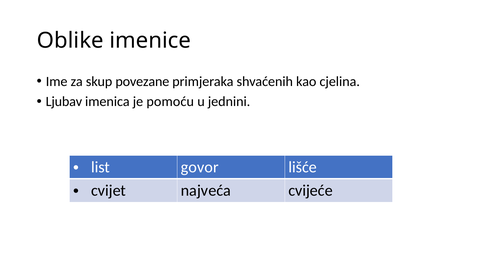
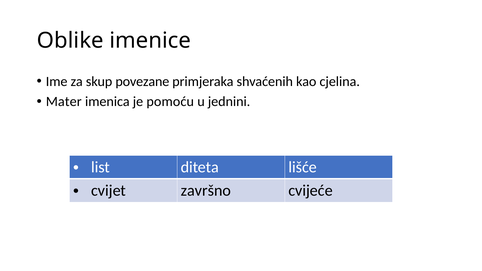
Ljubav: Ljubav -> Mater (64, 102)
govor: govor -> diteta (200, 167)
najveća: najveća -> završno (206, 191)
